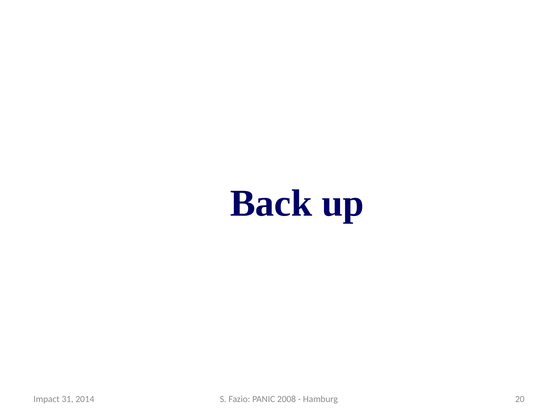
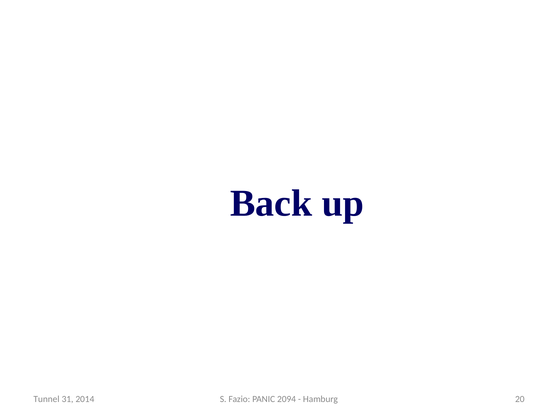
2008: 2008 -> 2094 (287, 400)
Impact: Impact -> Tunnel (46, 400)
